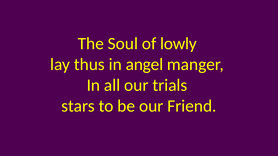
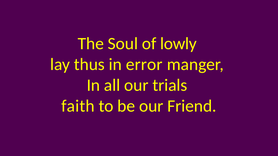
angel: angel -> error (144, 65)
stars: stars -> faith (78, 106)
